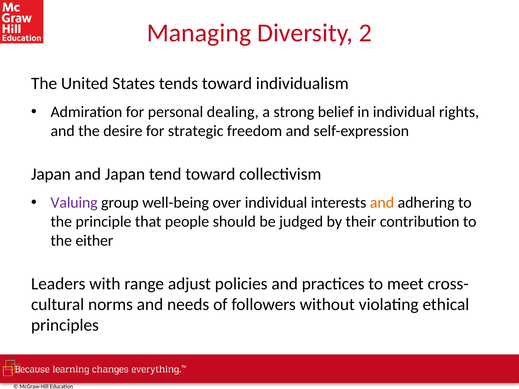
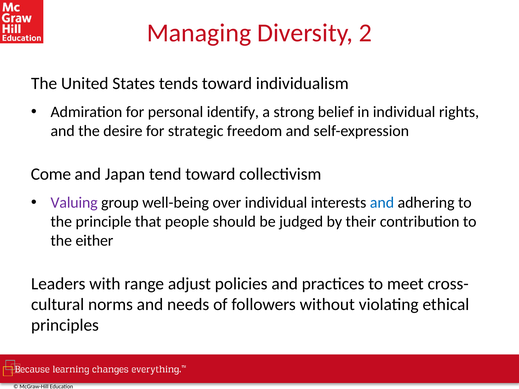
dealing: dealing -> identify (233, 112)
Japan: Japan -> Come (51, 174)
and colour: orange -> blue (382, 203)
